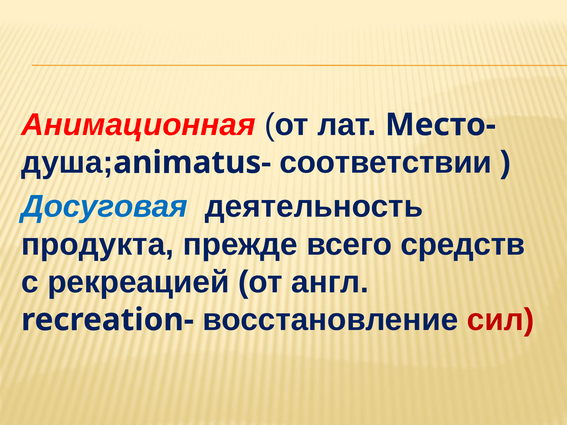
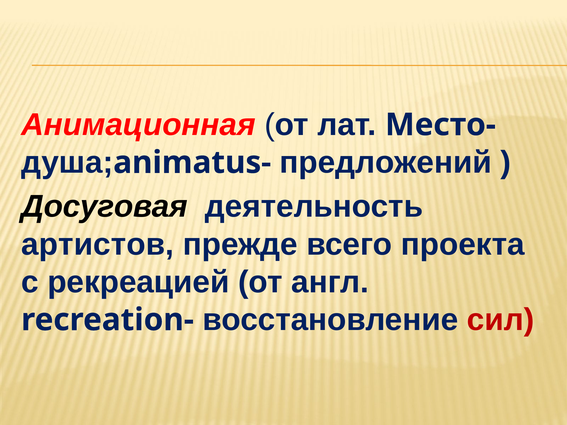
соответствии: соответствии -> предложений (386, 163)
Досуговая colour: blue -> black (104, 207)
продукта: продукта -> артистов (98, 244)
средств: средств -> проекта (463, 244)
